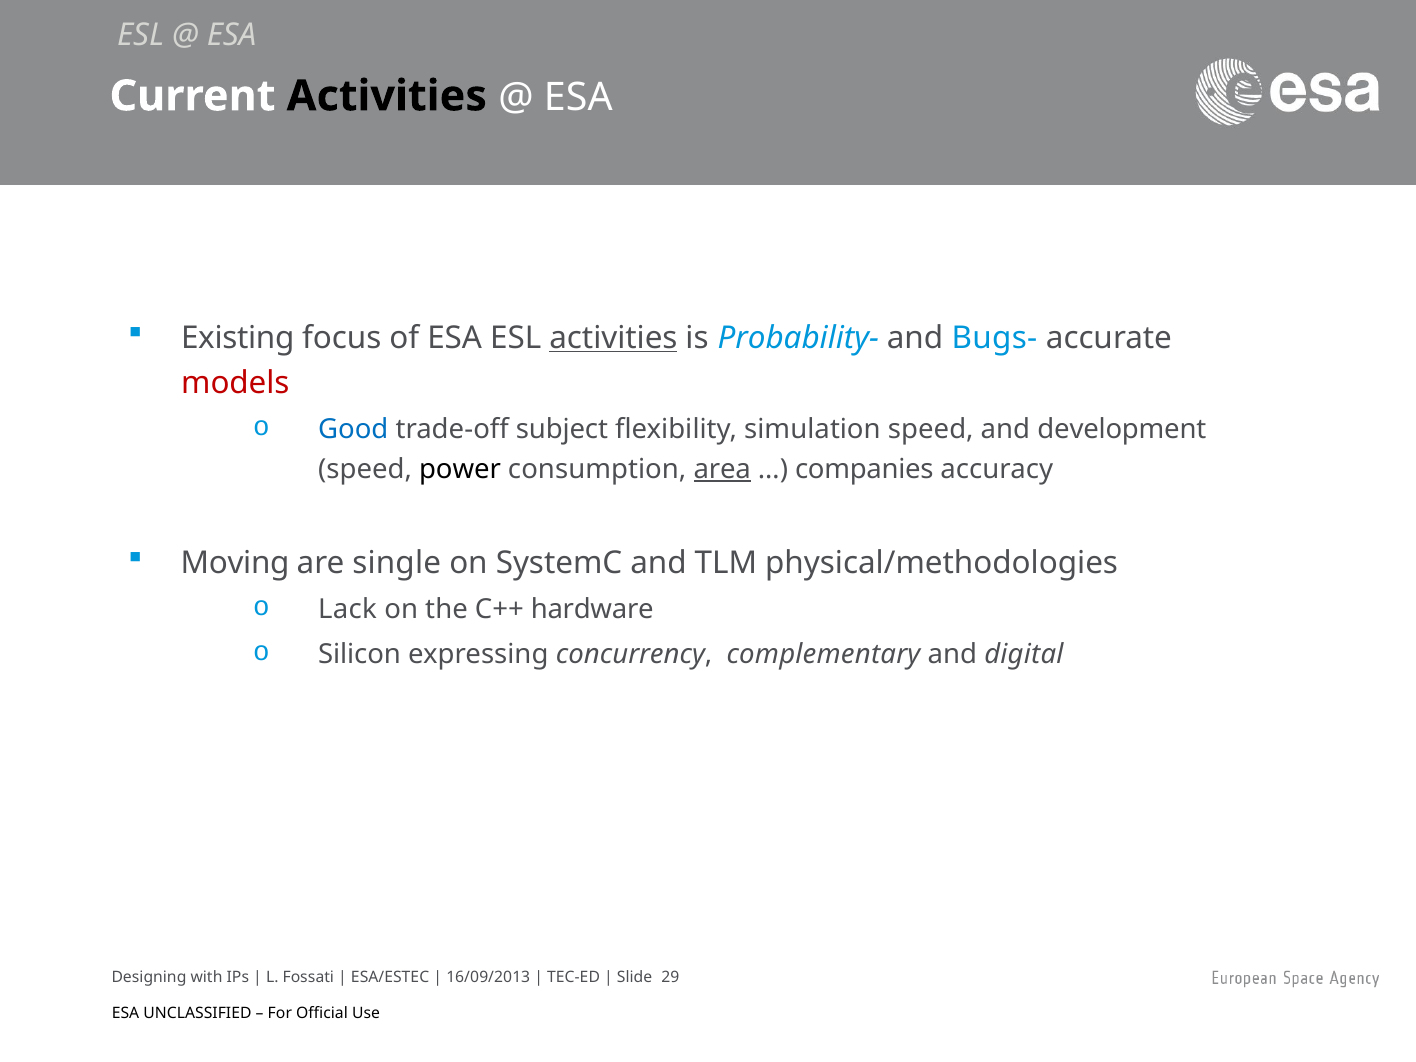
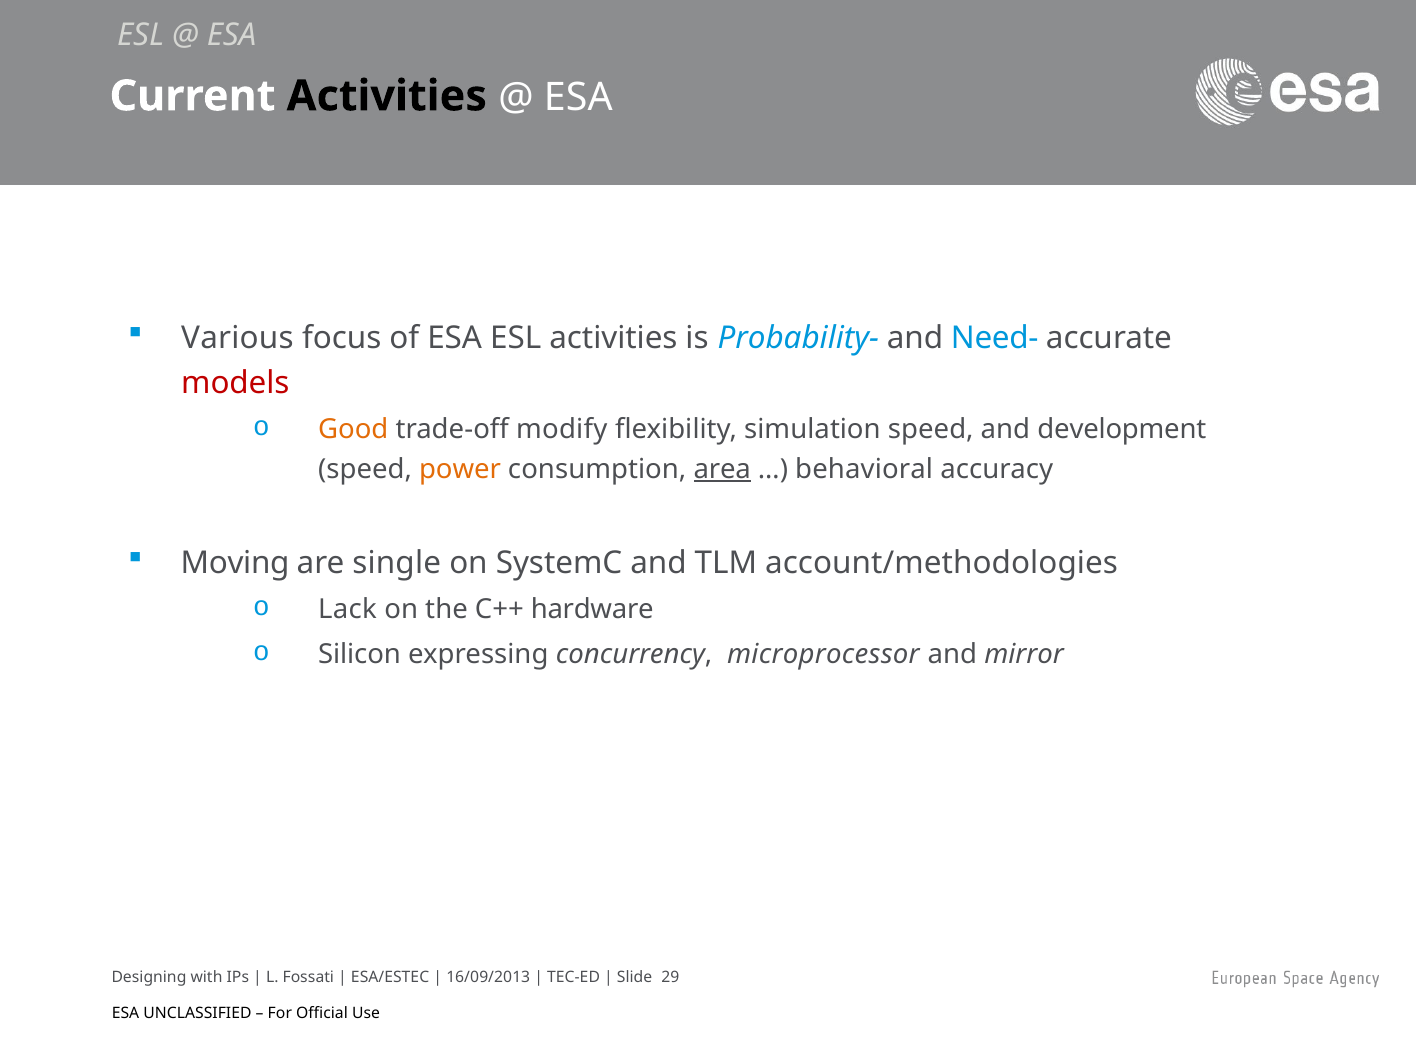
Existing: Existing -> Various (237, 338)
activities underline: present -> none (613, 338)
Bugs-: Bugs- -> Need- (995, 338)
Good colour: blue -> orange (353, 430)
subject: subject -> modify (562, 430)
power colour: black -> orange (460, 469)
companies: companies -> behavioral (864, 469)
physical/methodologies: physical/methodologies -> account/methodologies (942, 563)
complementary: complementary -> microprocessor (823, 655)
digital: digital -> mirror (1024, 655)
